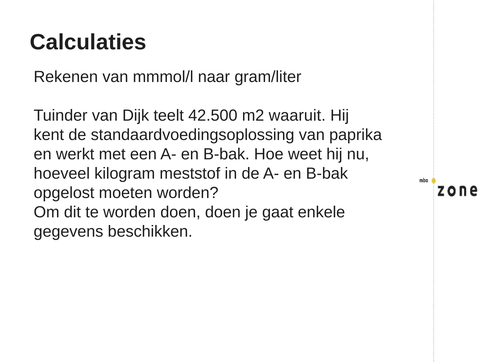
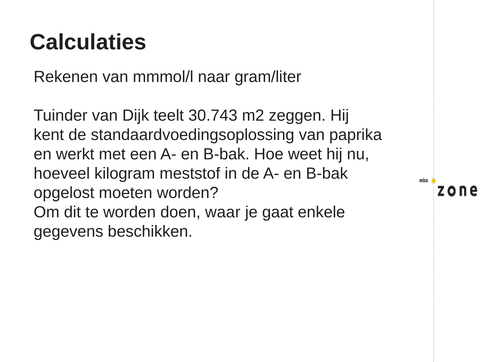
42.500: 42.500 -> 30.743 (213, 115)
waaruit: waaruit -> zeggen (297, 115)
doen doen: doen -> waar (223, 212)
